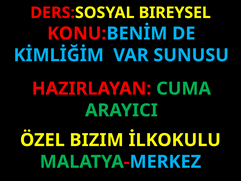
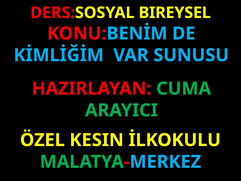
BIZIM: BIZIM -> KESIN (97, 140)
